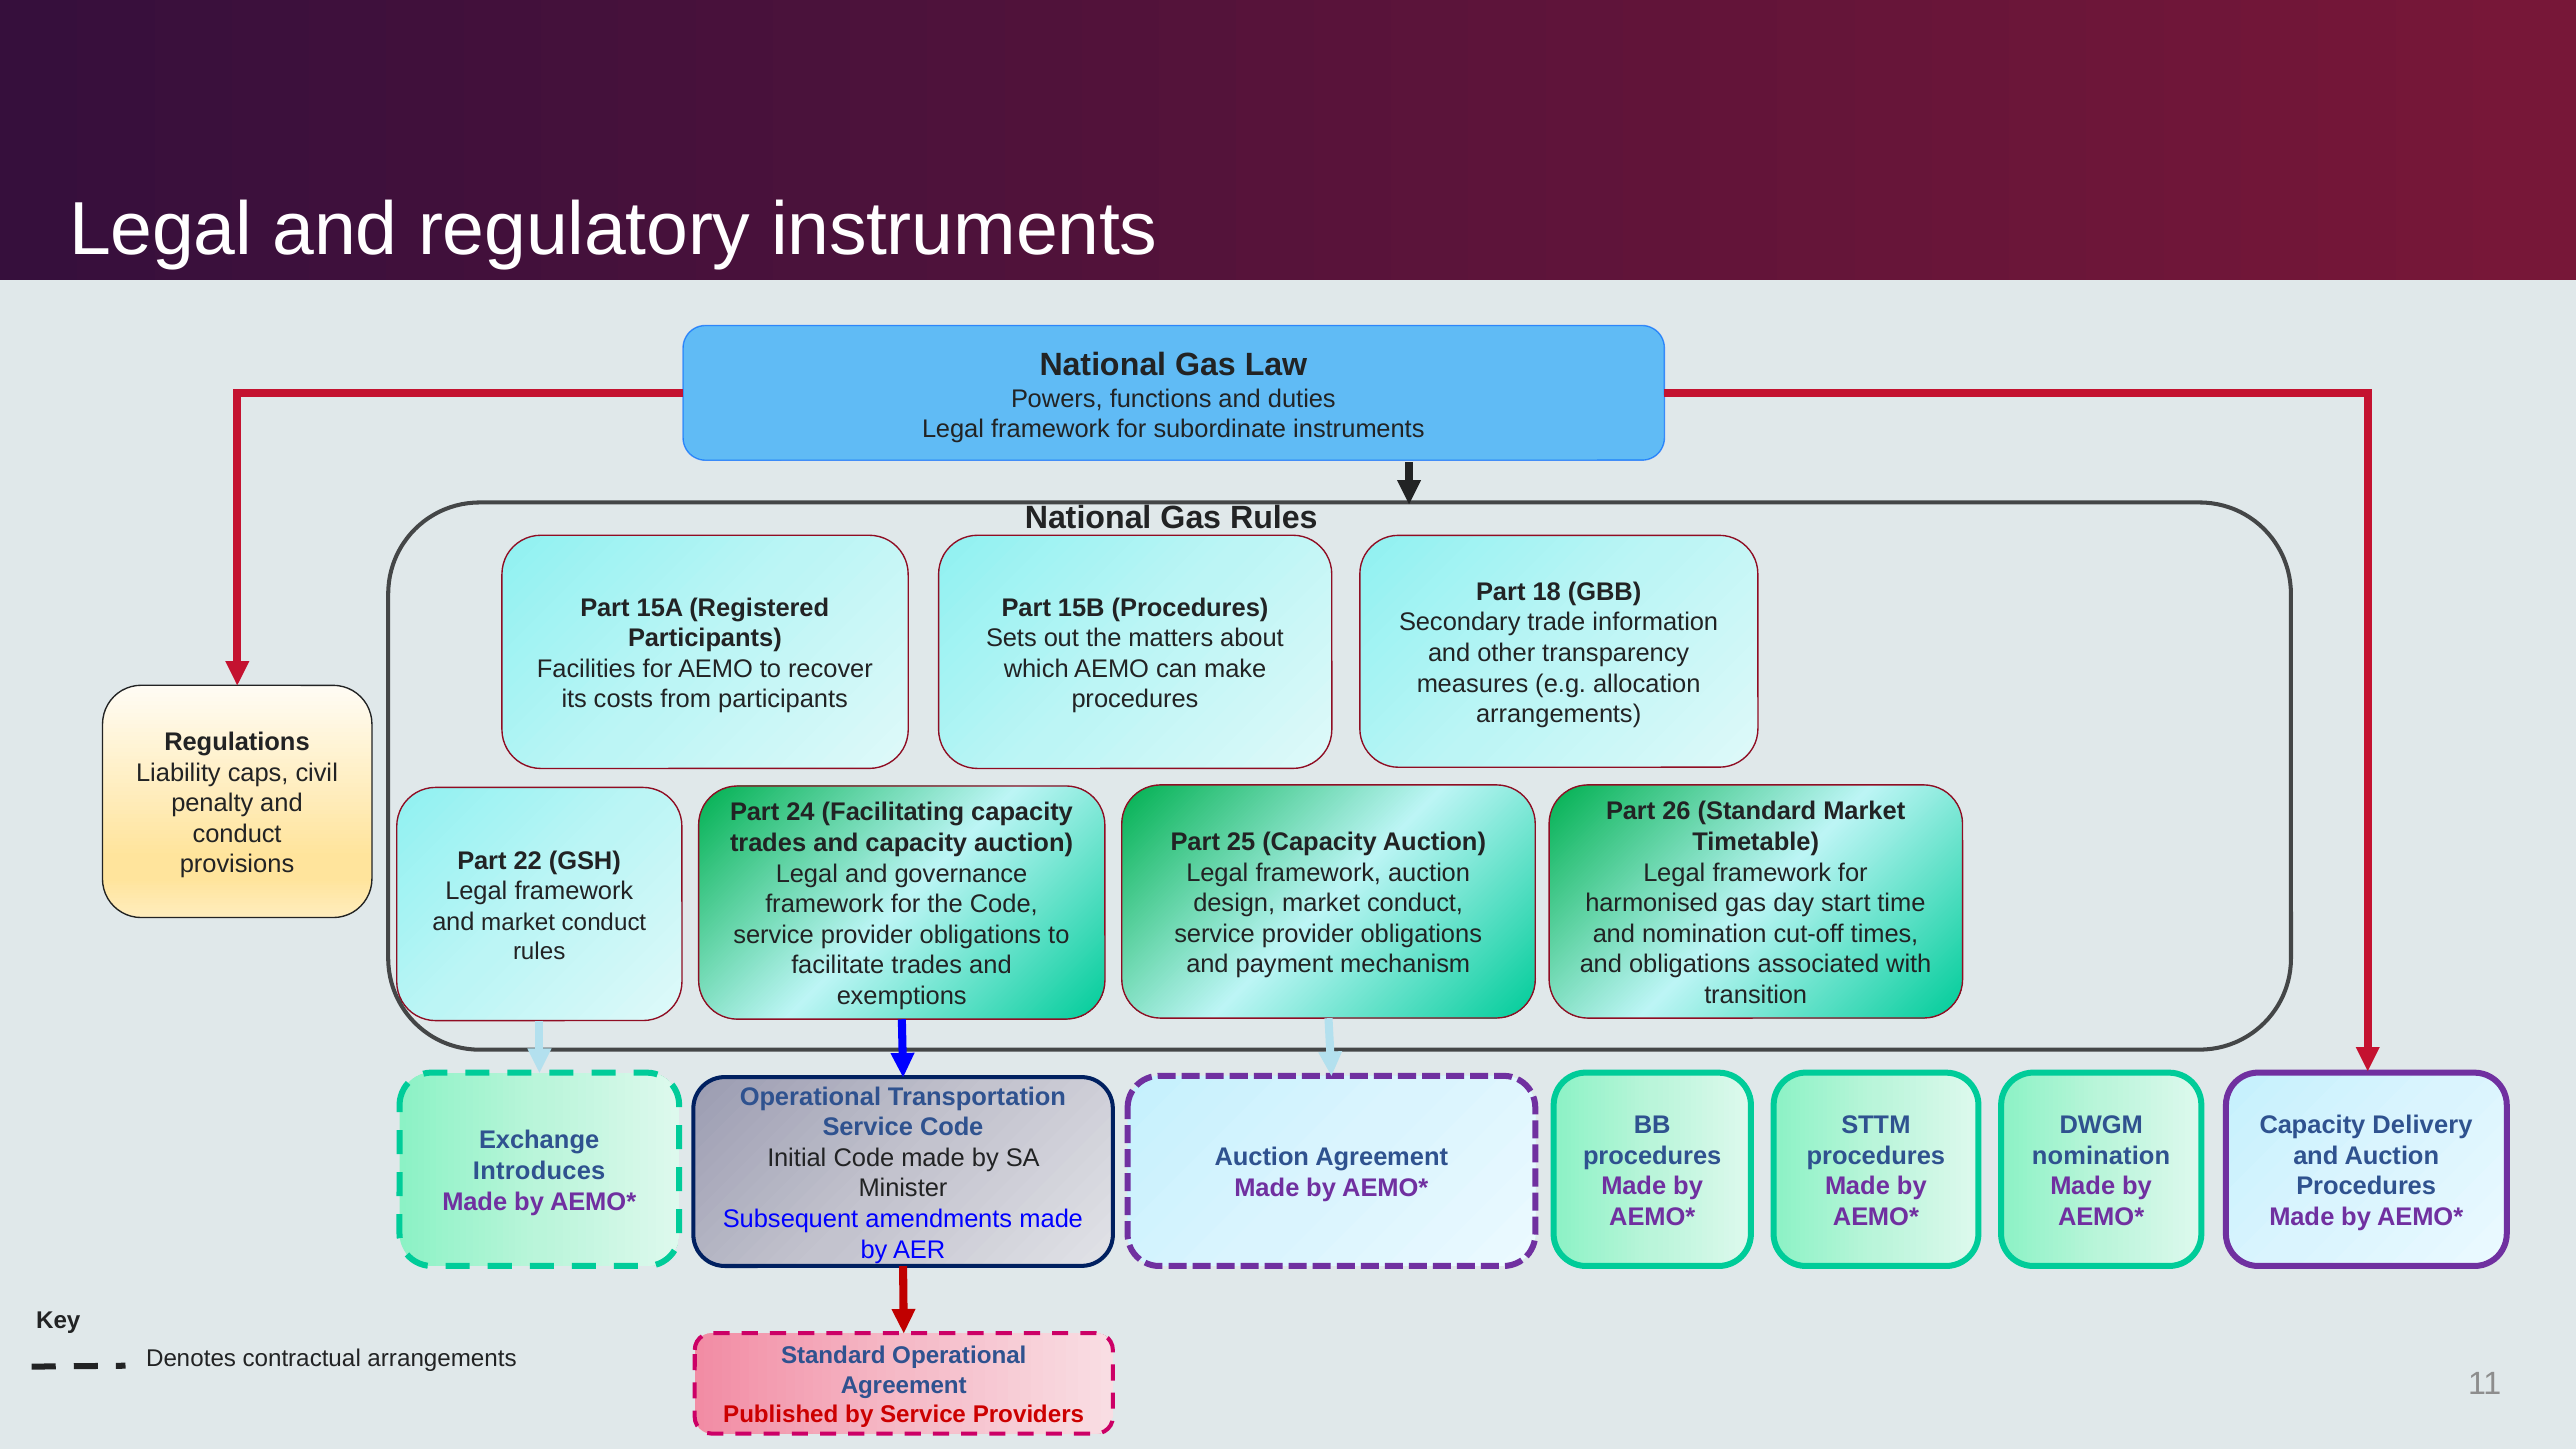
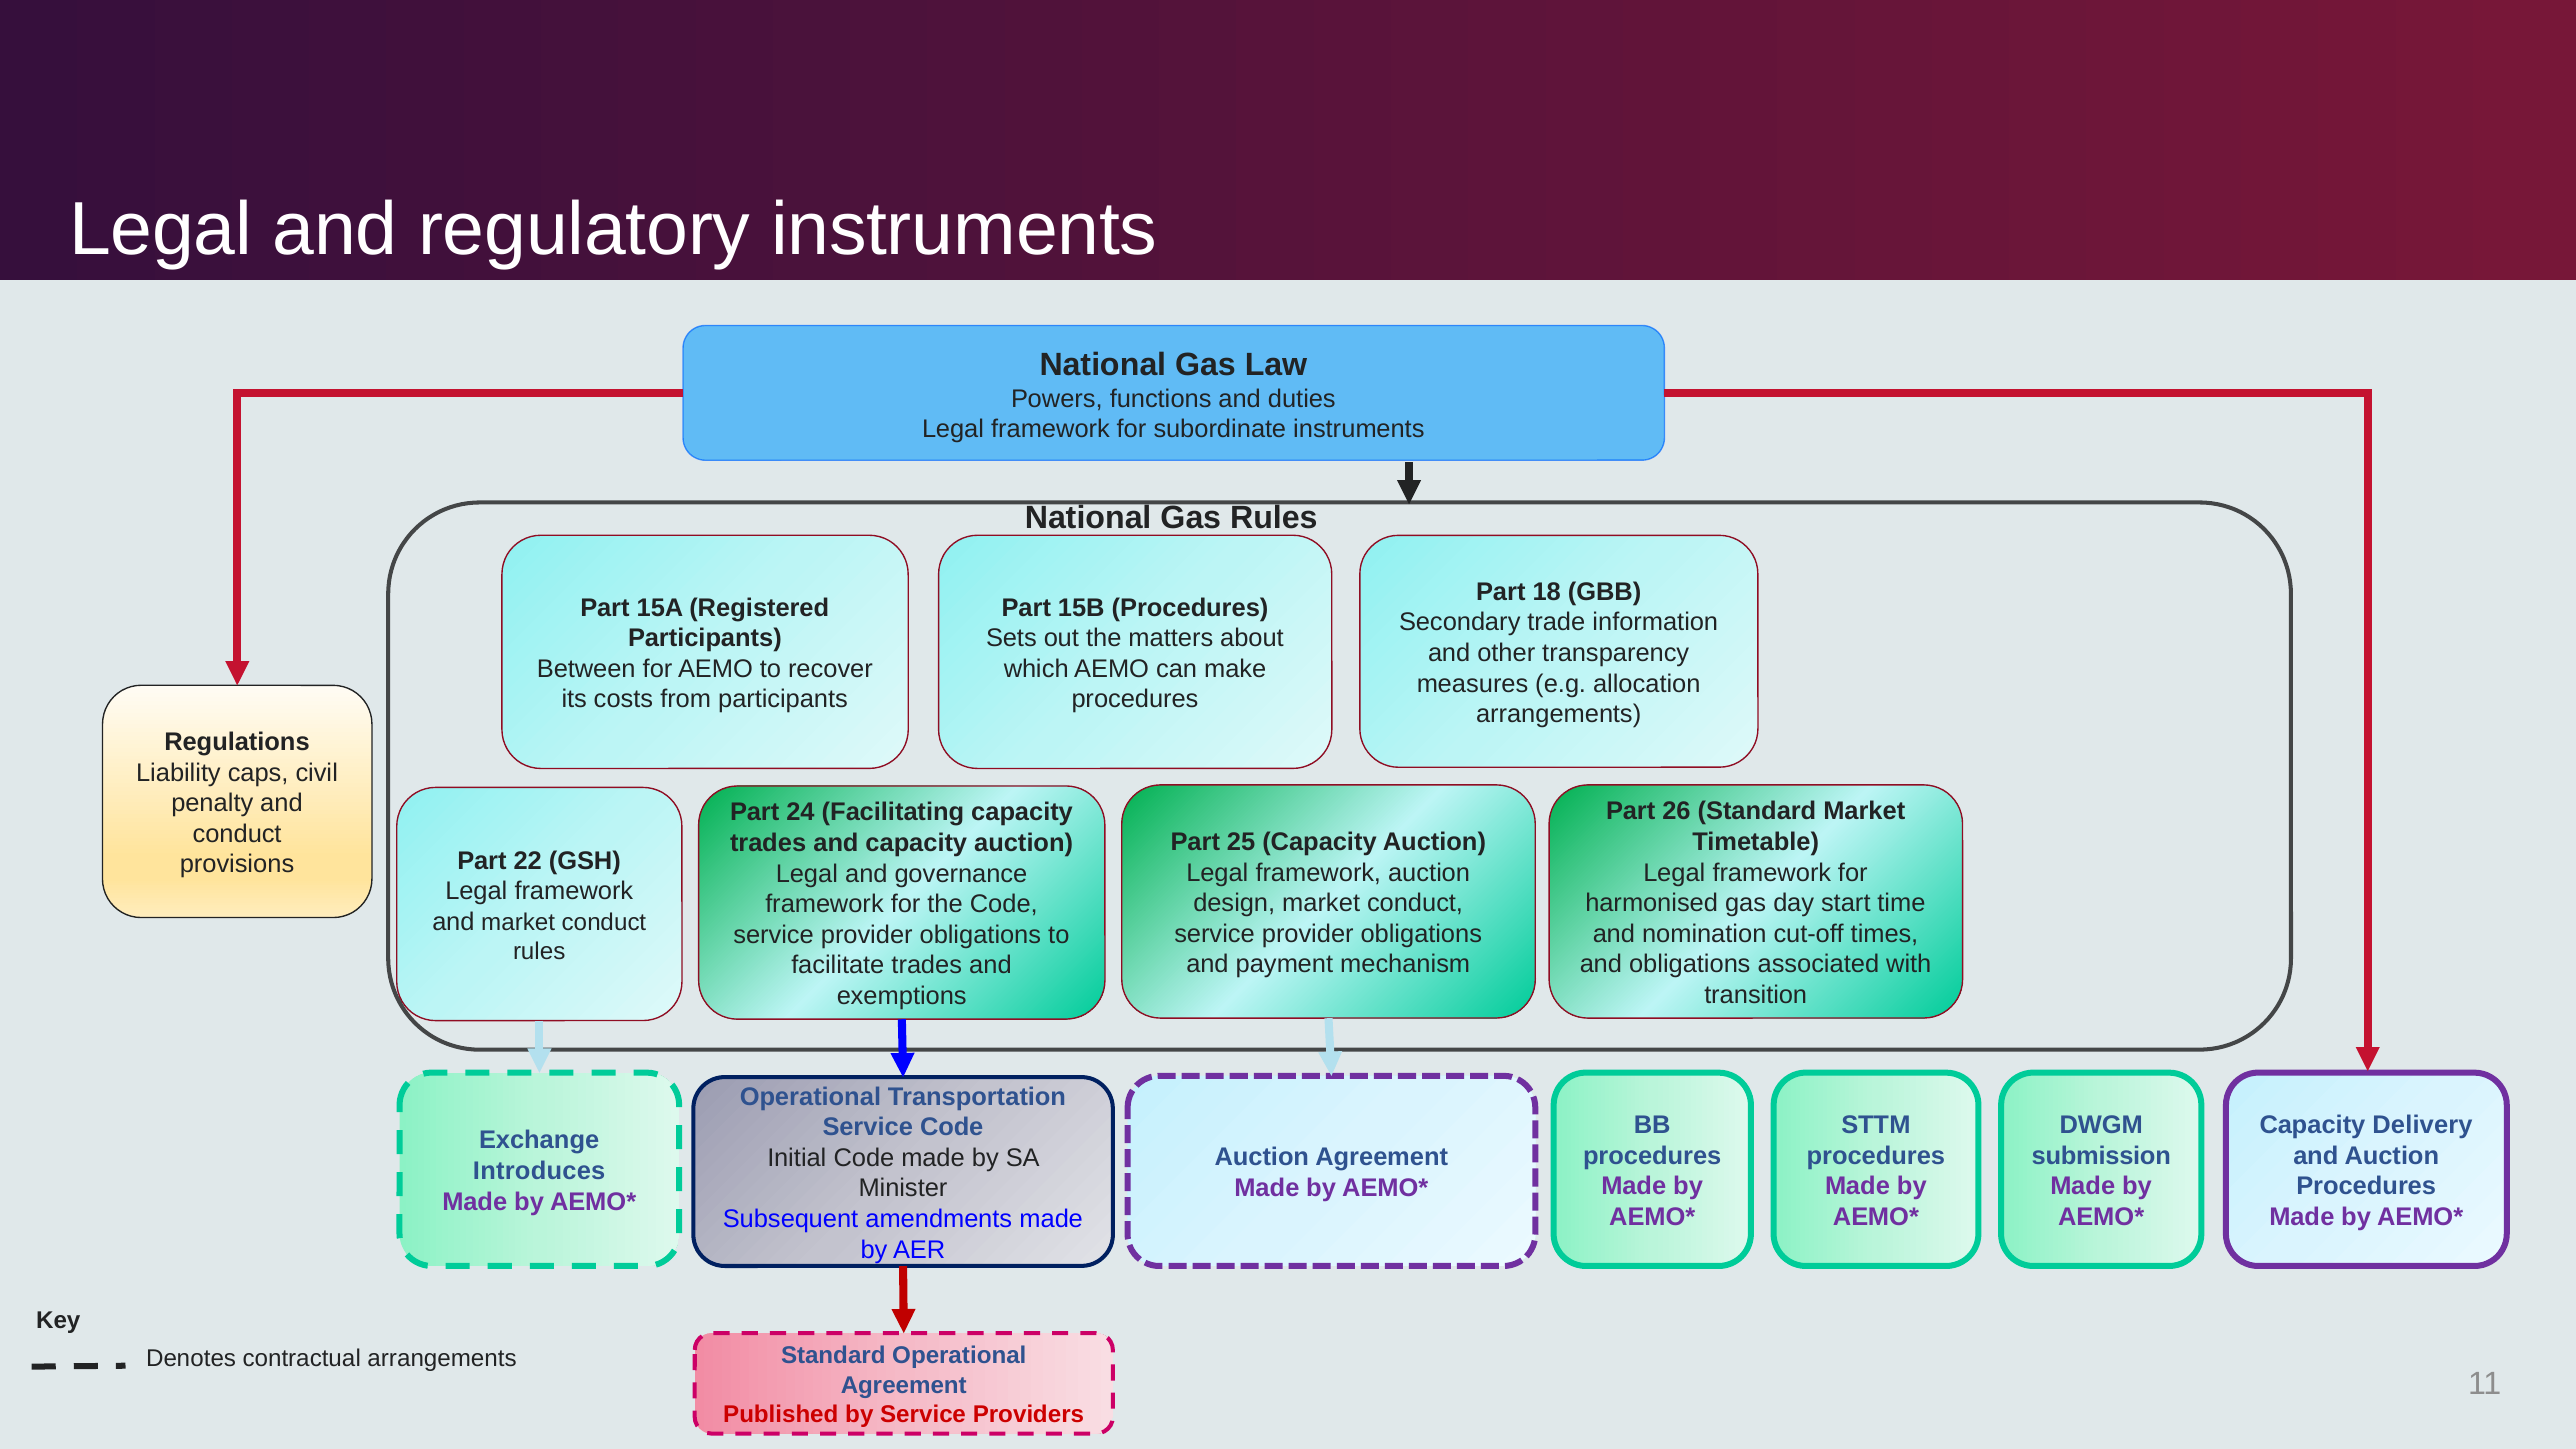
Facilities: Facilities -> Between (586, 669)
nomination: nomination -> submission (2101, 1156)
